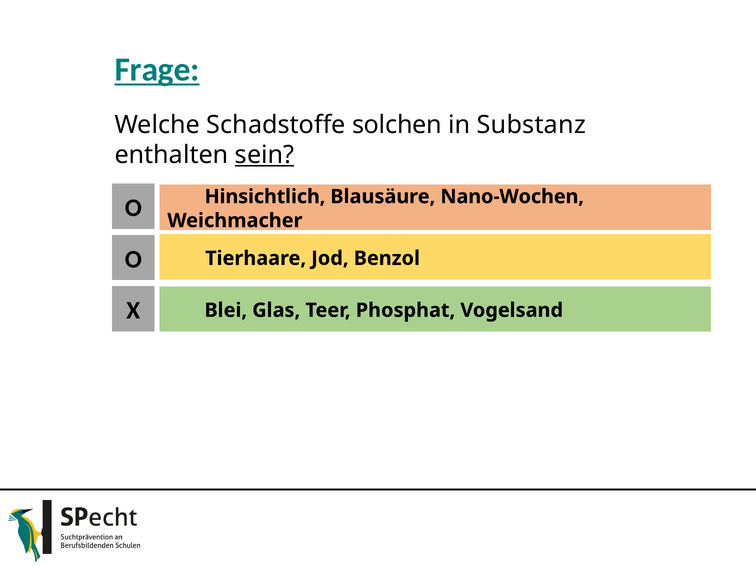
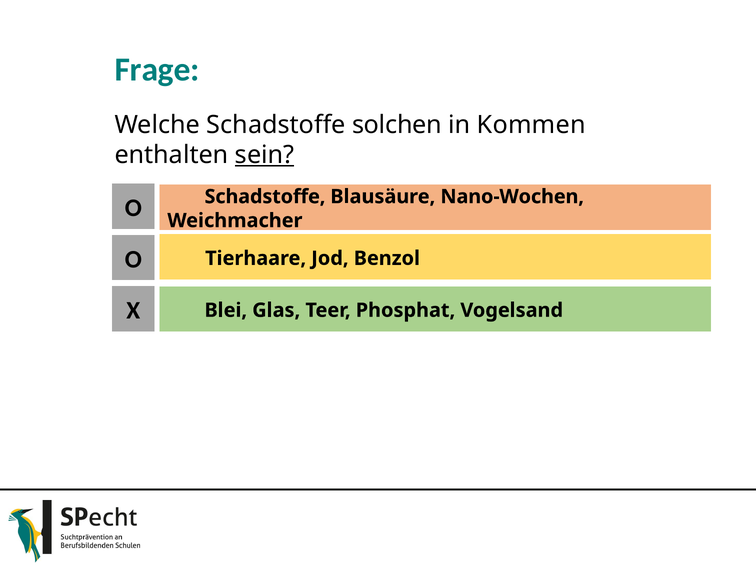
Frage underline: present -> none (157, 70)
Substanz: Substanz -> Kommen (531, 125)
Hinsichtlich: Hinsichtlich -> Schadstoffe (265, 197)
